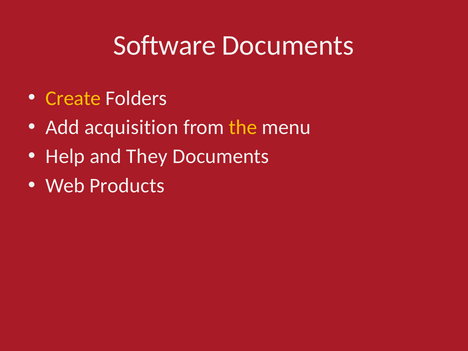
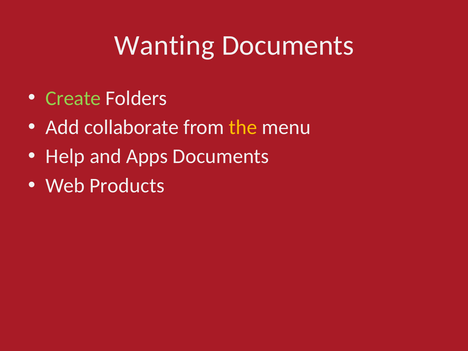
Software: Software -> Wanting (164, 45)
Create colour: yellow -> light green (73, 98)
acquisition: acquisition -> collaborate (132, 127)
They: They -> Apps (147, 156)
